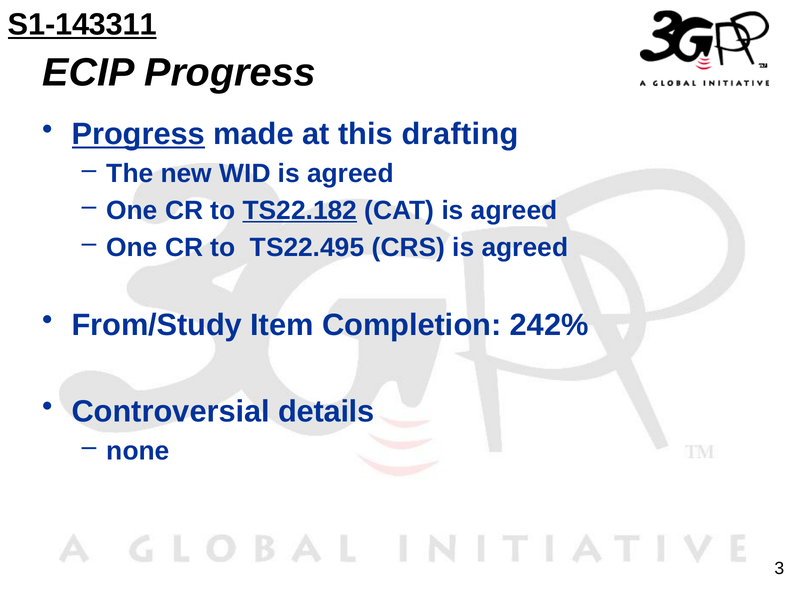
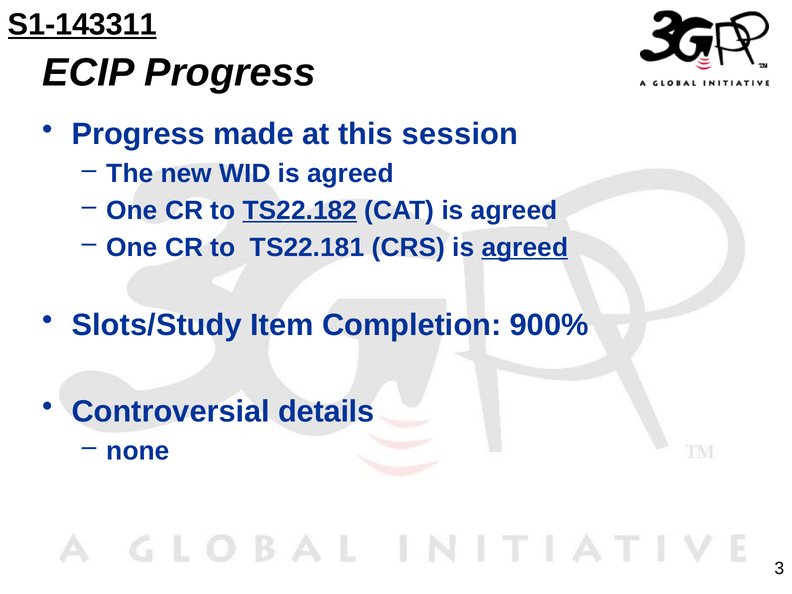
Progress underline: present -> none (138, 134)
drafting: drafting -> session (460, 134)
TS22.495: TS22.495 -> TS22.181 (307, 248)
agreed underline: none -> present (525, 248)
From/Study: From/Study -> Slots/Study (157, 325)
242%: 242% -> 900% (549, 325)
